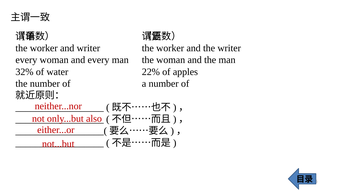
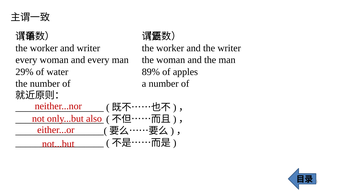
32%: 32% -> 29% (24, 72)
22%: 22% -> 89% (151, 72)
